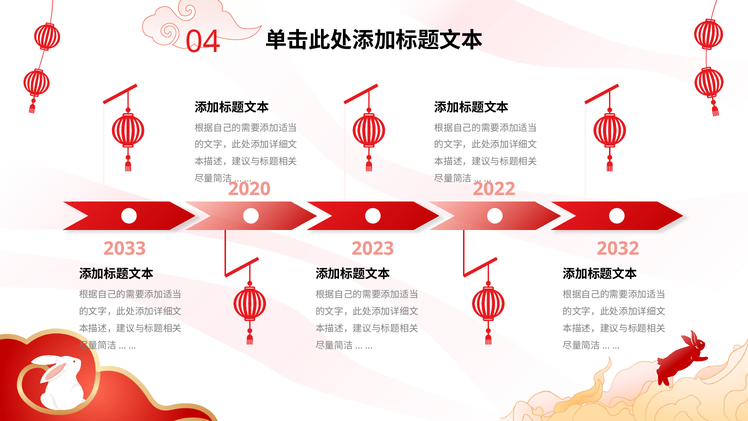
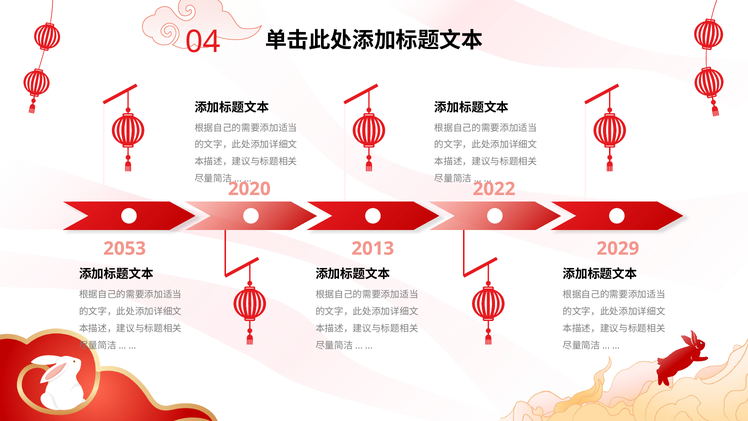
2033: 2033 -> 2053 (125, 248)
2023: 2023 -> 2013 (373, 248)
2032: 2032 -> 2029 (618, 248)
